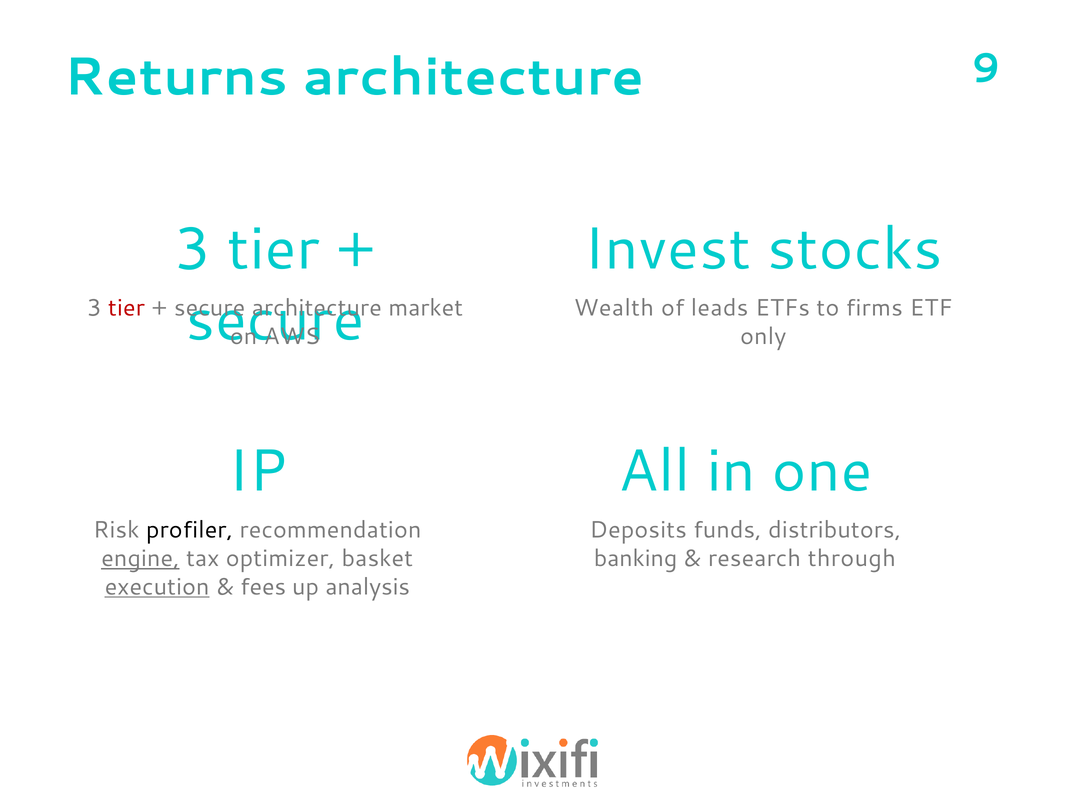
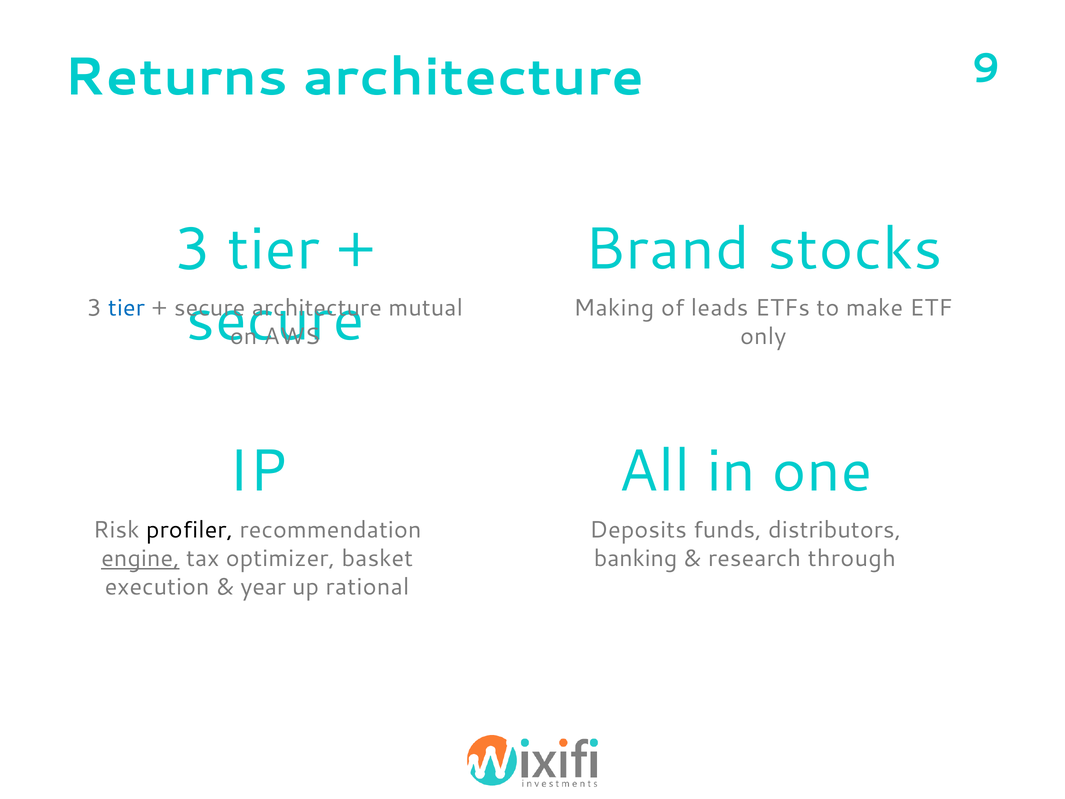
Invest: Invest -> Brand (667, 249)
tier colour: red -> blue (126, 308)
market: market -> mutual (426, 308)
Wealth: Wealth -> Making (614, 308)
firms: firms -> make (874, 308)
execution underline: present -> none (157, 587)
fees: fees -> year (263, 587)
analysis: analysis -> rational (367, 587)
